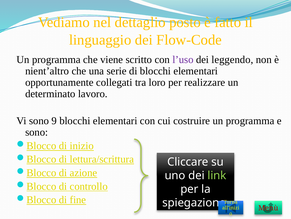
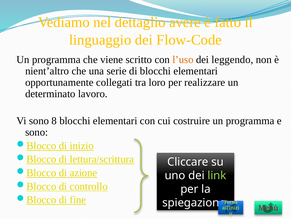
posto: posto -> avere (185, 22)
l’uso colour: purple -> orange (183, 59)
9: 9 -> 8 (54, 120)
